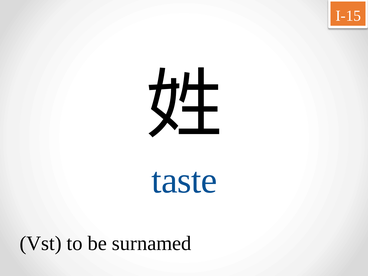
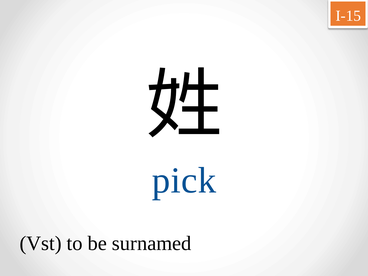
taste: taste -> pick (184, 180)
